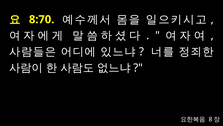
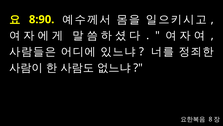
8:70: 8:70 -> 8:90 (42, 19)
